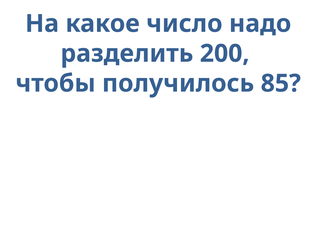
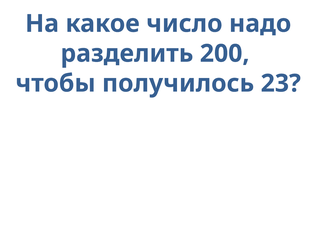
85: 85 -> 23 (281, 83)
